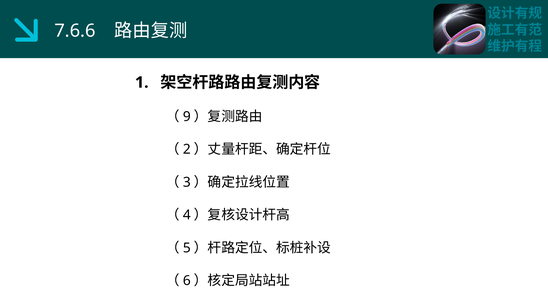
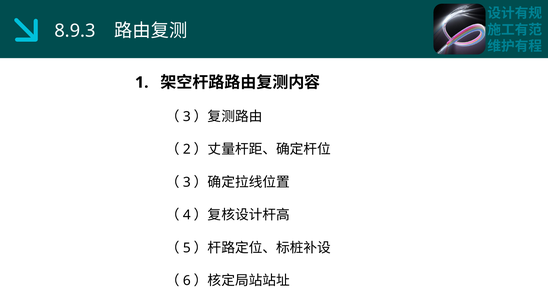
7.6.6: 7.6.6 -> 8.9.3 (75, 31)
9: 9 -> 3 (187, 117)
